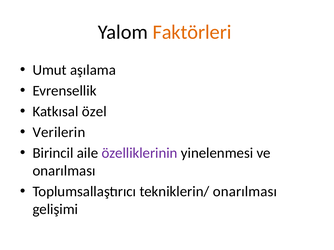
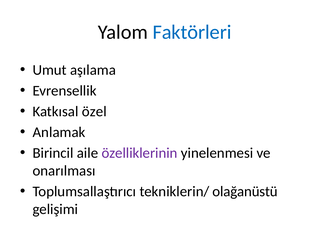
Faktörleri colour: orange -> blue (192, 32)
Verilerin: Verilerin -> Anlamak (59, 132)
tekniklerin/ onarılması: onarılması -> olağanüstü (245, 192)
